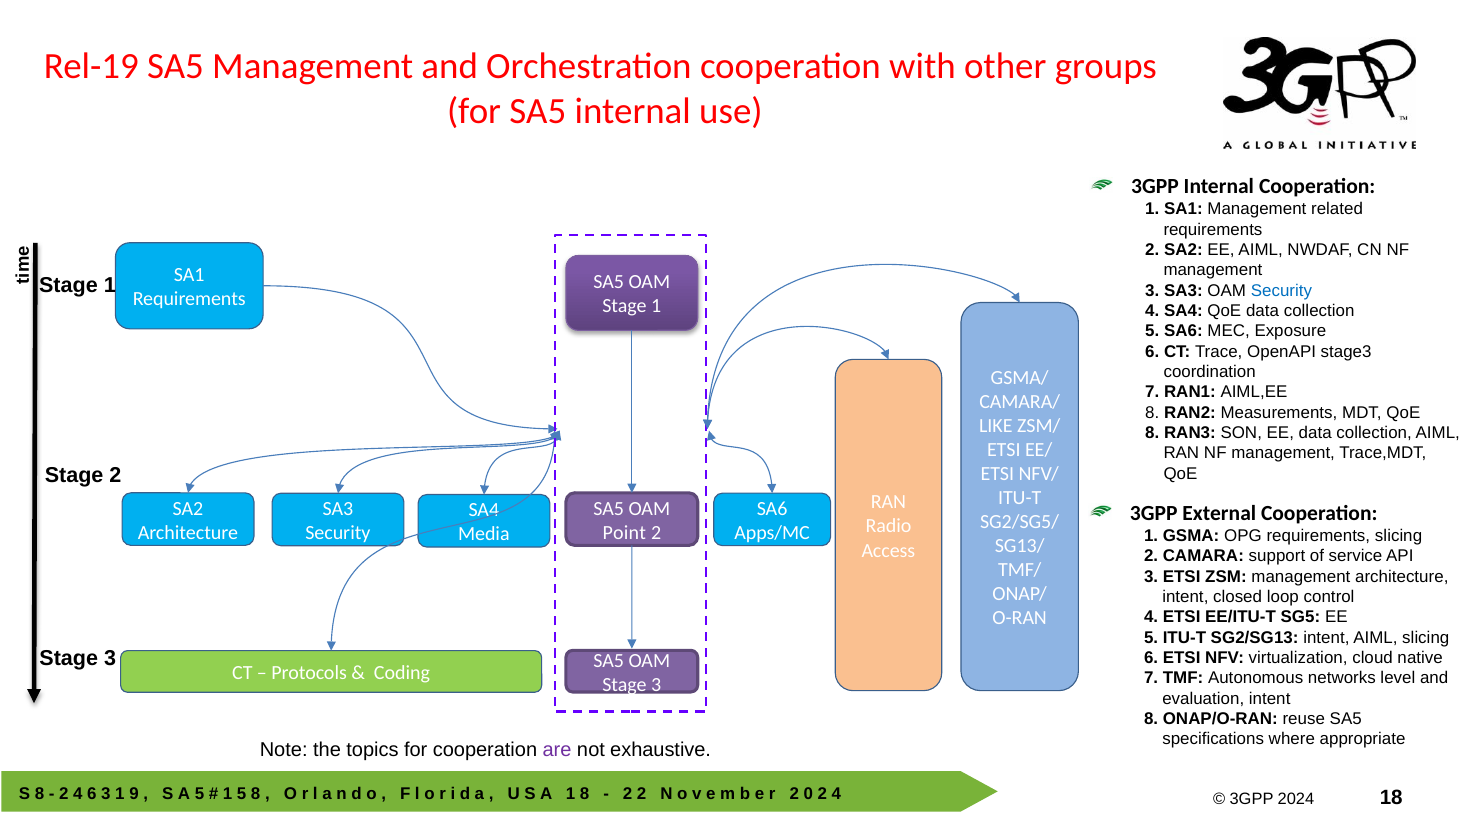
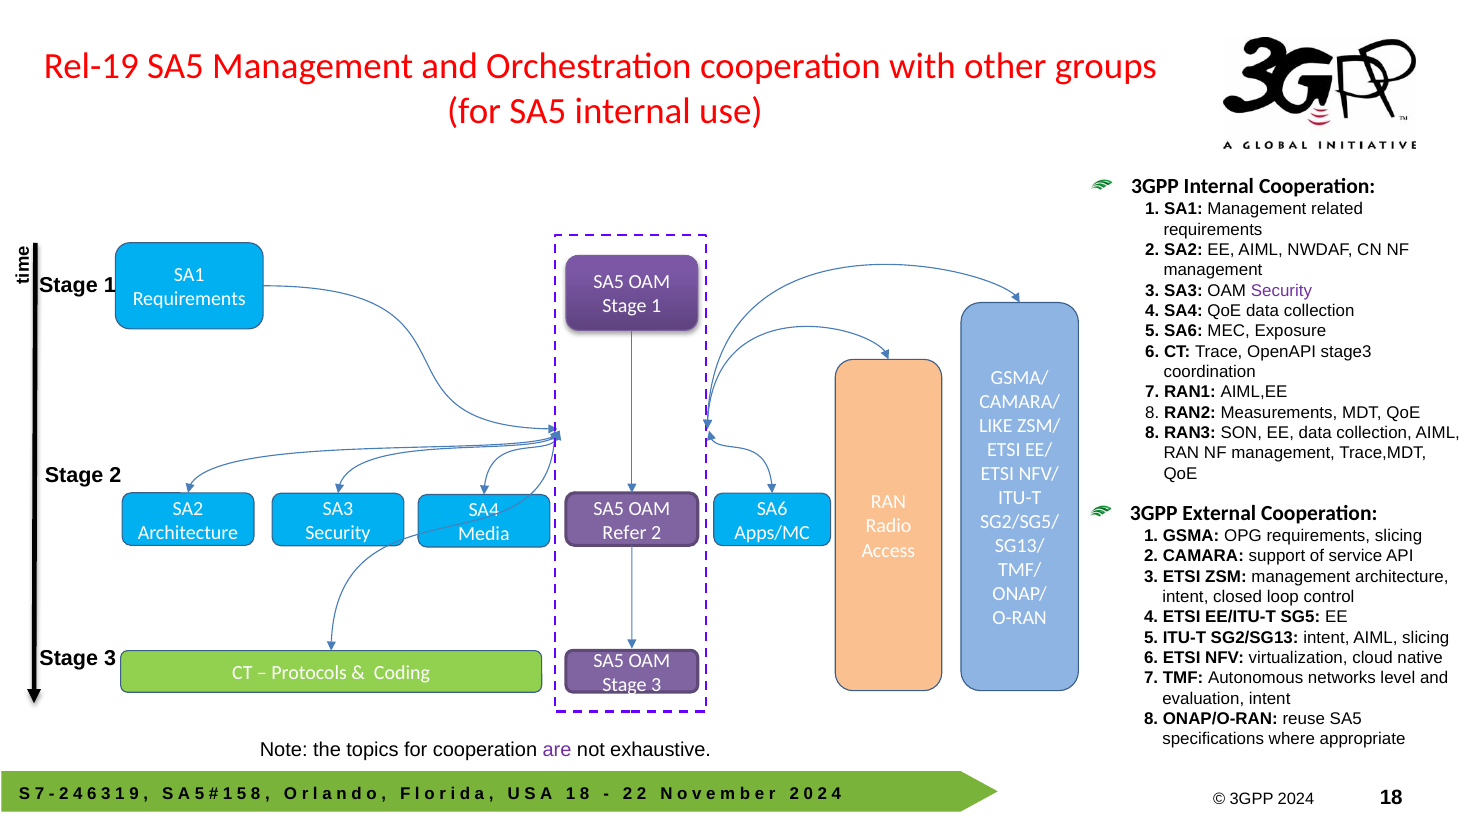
Security colour: blue -> purple (1281, 291)
Point: Point -> Refer (624, 532)
8: 8 -> 7 (39, 793)
